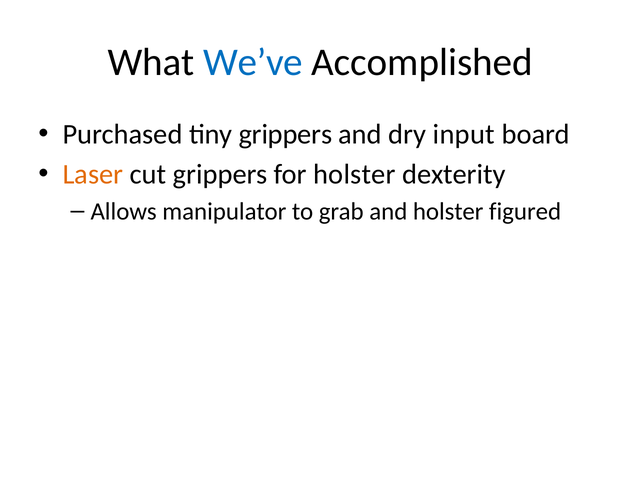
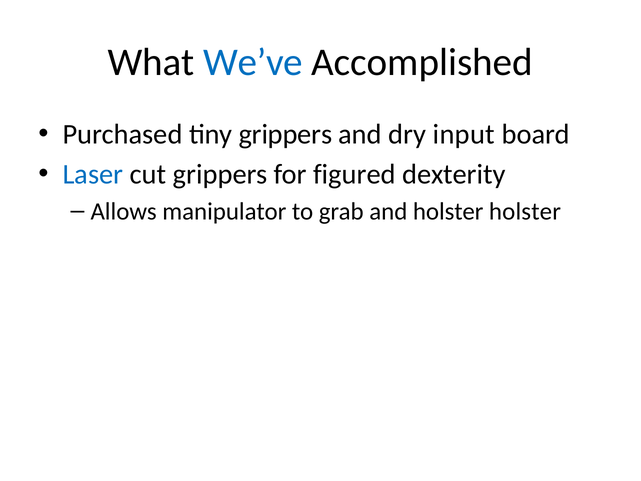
Laser colour: orange -> blue (93, 174)
for holster: holster -> figured (355, 174)
holster figured: figured -> holster (525, 211)
